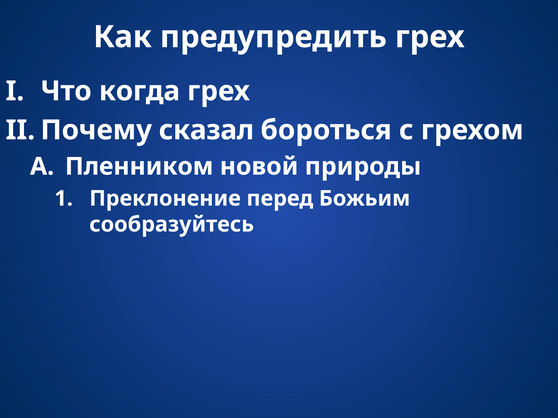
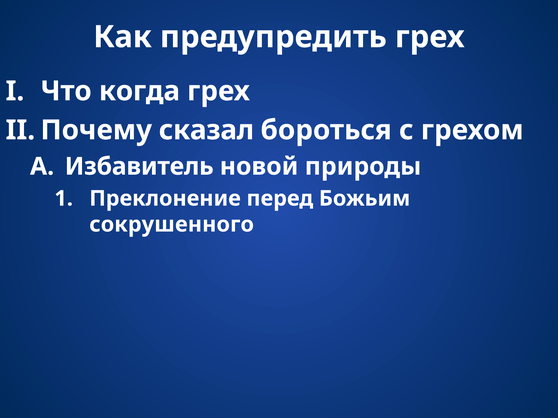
Пленником: Пленником -> Избавитель (139, 167)
сообразуйтесь: сообразуйтесь -> сокрушенного (172, 225)
